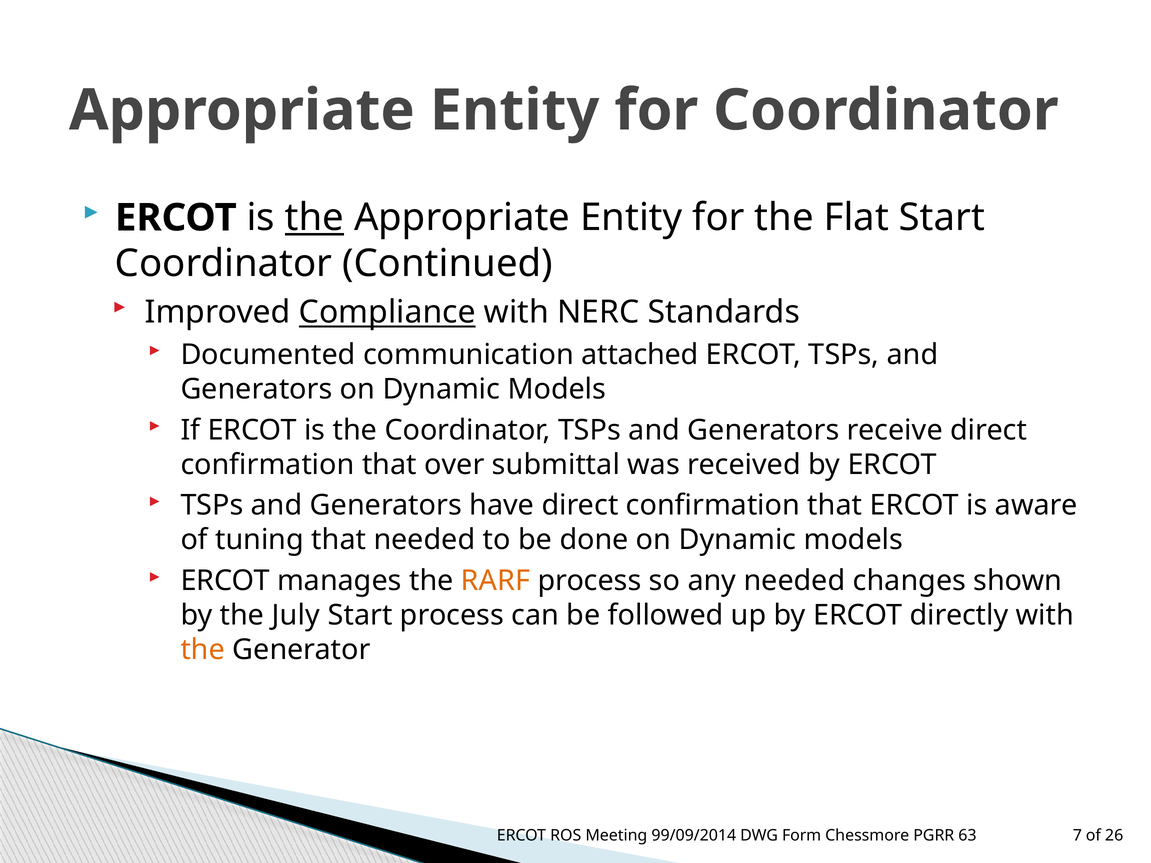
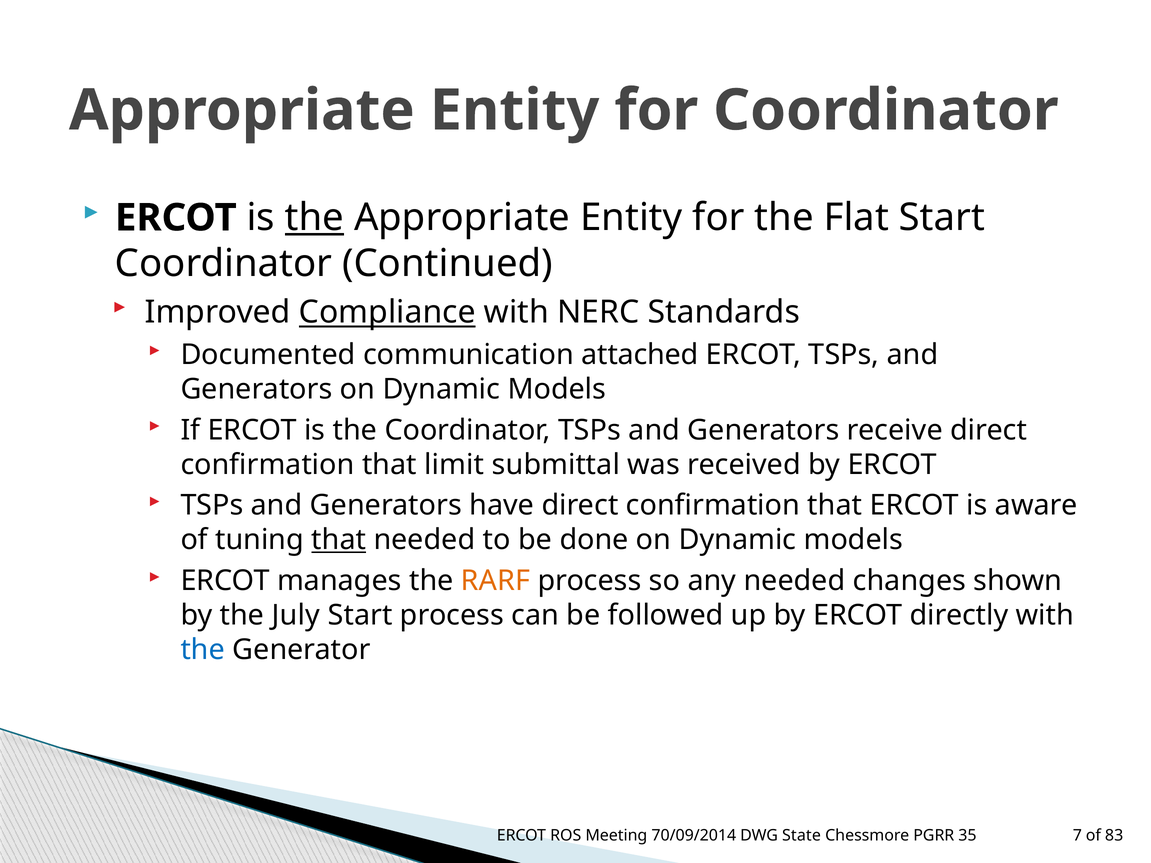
over: over -> limit (454, 465)
that underline: none -> present (339, 540)
the colour: orange -> blue (203, 650)
99/09/2014: 99/09/2014 -> 70/09/2014 (694, 836)
Form: Form -> State (801, 836)
63: 63 -> 35 (967, 836)
26: 26 -> 83 (1114, 836)
